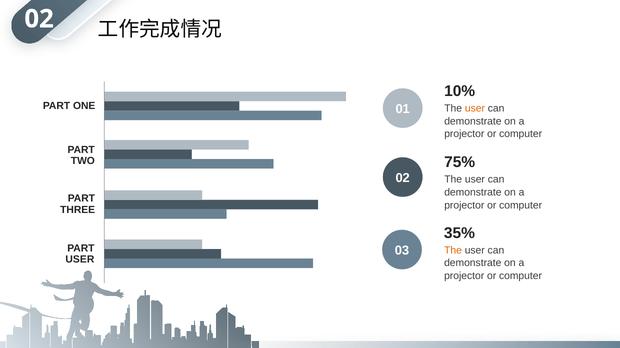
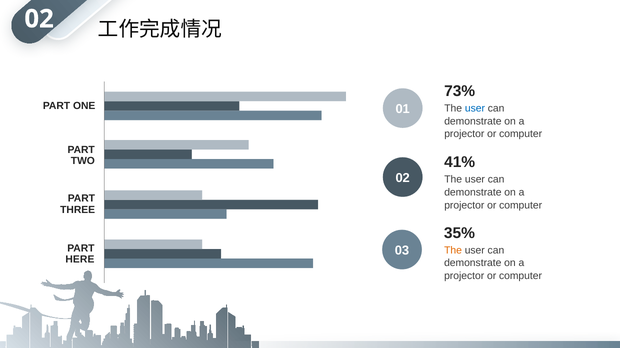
10%: 10% -> 73% (460, 91)
user colour: orange -> blue (475, 108)
75%: 75% -> 41% (460, 163)
USER: USER -> HERE (80, 260)
